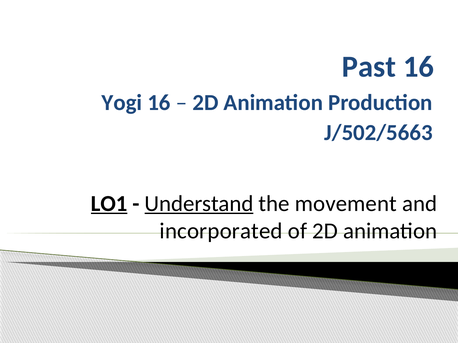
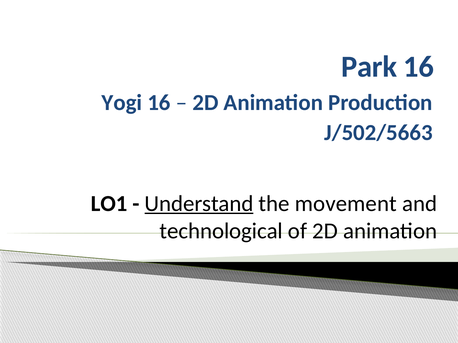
Past: Past -> Park (369, 67)
LO1 underline: present -> none (109, 204)
incorporated: incorporated -> technological (221, 231)
